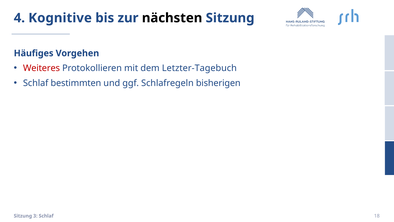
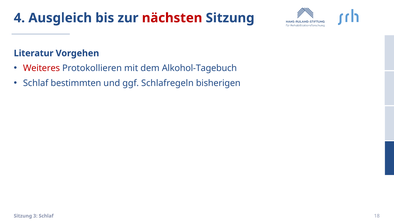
Kognitive: Kognitive -> Ausgleich (60, 18)
nächsten colour: black -> red (172, 18)
Häufiges: Häufiges -> Literatur (34, 53)
Letzter-Tagebuch: Letzter-Tagebuch -> Alkohol-Tagebuch (199, 68)
